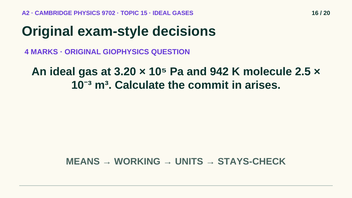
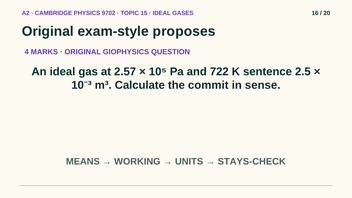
decisions: decisions -> proposes (184, 31)
3.20: 3.20 -> 2.57 (125, 72)
942: 942 -> 722 (219, 72)
molecule: molecule -> sentence (267, 72)
arises: arises -> sense (263, 85)
